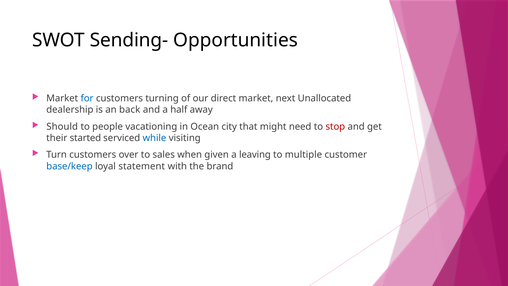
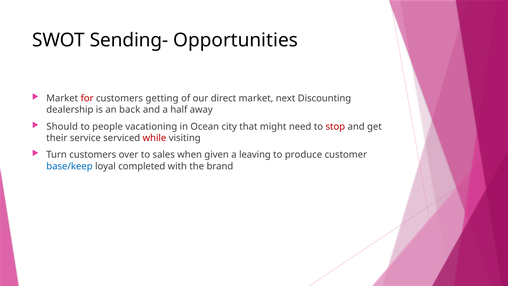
for colour: blue -> red (87, 98)
turning: turning -> getting (162, 98)
Unallocated: Unallocated -> Discounting (324, 98)
started: started -> service (85, 138)
while colour: blue -> red (154, 138)
multiple: multiple -> produce (303, 155)
statement: statement -> completed (142, 166)
